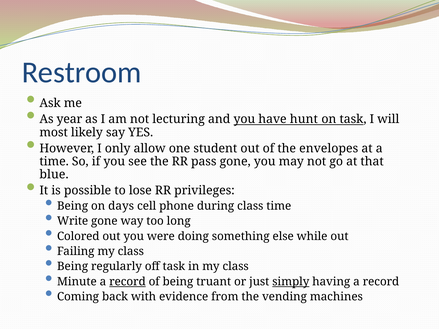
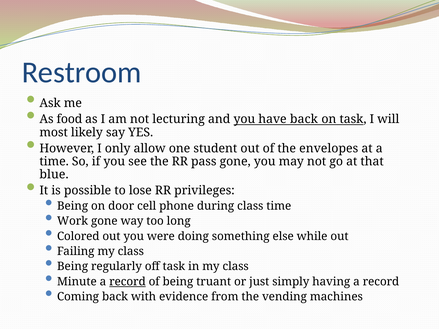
year: year -> food (69, 119)
have hunt: hunt -> back (304, 119)
days: days -> door (121, 206)
Write: Write -> Work (73, 221)
simply underline: present -> none (291, 282)
